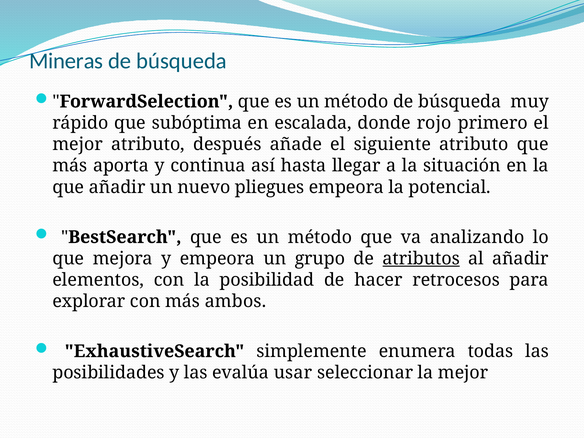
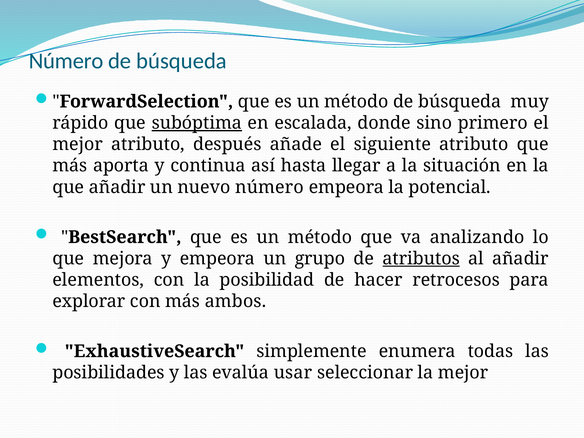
Mineras: Mineras -> Número (66, 61)
subóptima underline: none -> present (197, 123)
rojo: rojo -> sino (434, 123)
nuevo pliegues: pliegues -> número (269, 187)
